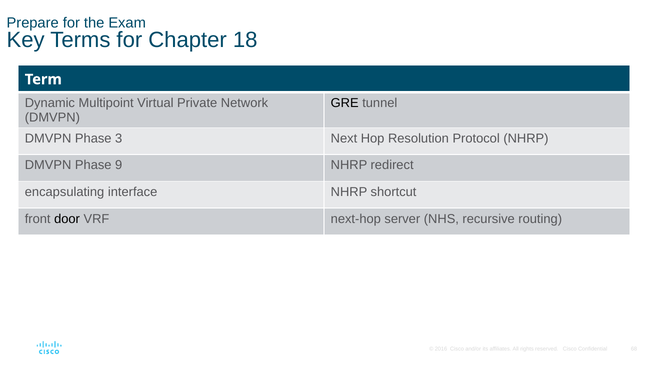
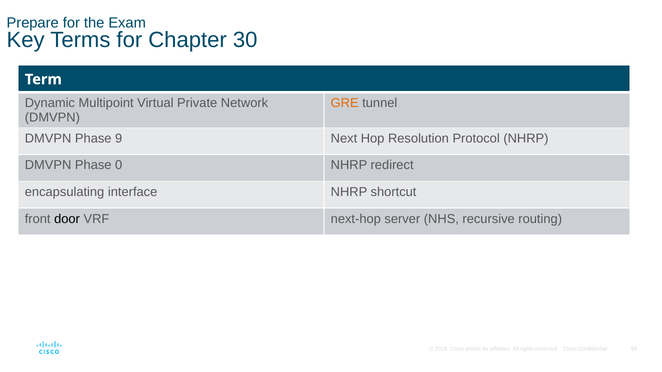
18: 18 -> 30 (245, 40)
GRE colour: black -> orange (345, 103)
3: 3 -> 9 (119, 139)
9: 9 -> 0 (119, 165)
